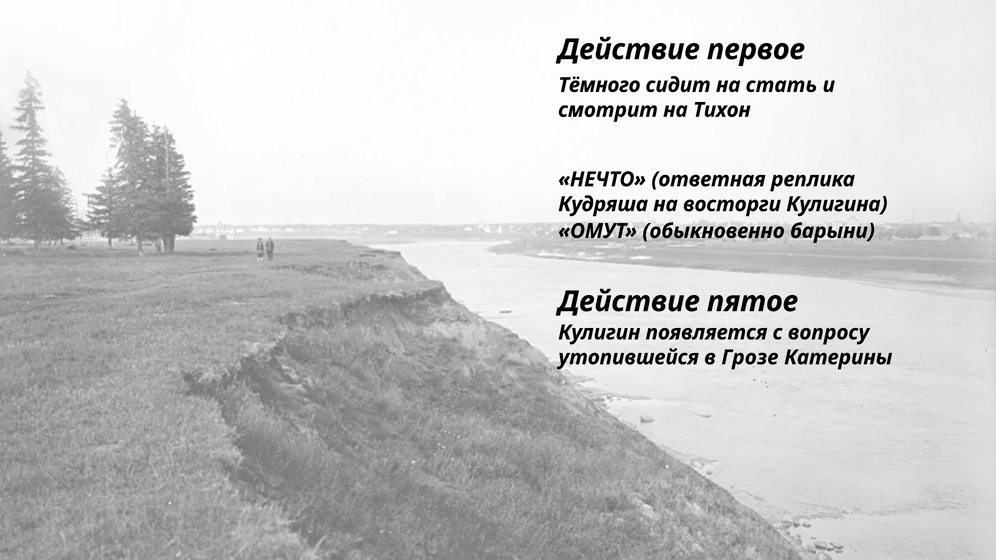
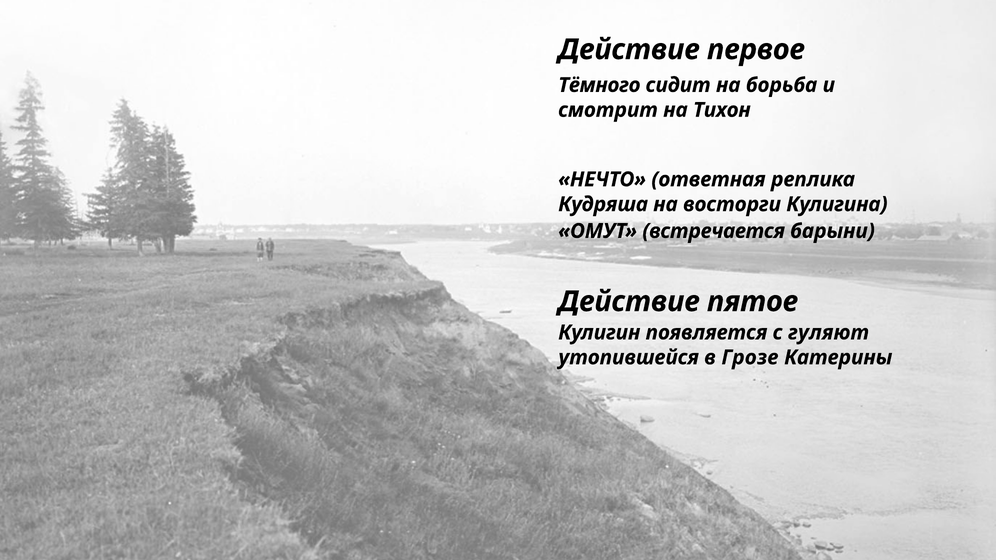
стать: стать -> борьба (782, 85)
обыкновенно: обыкновенно -> встречается (714, 231)
вопросу: вопросу -> гуляют (829, 333)
